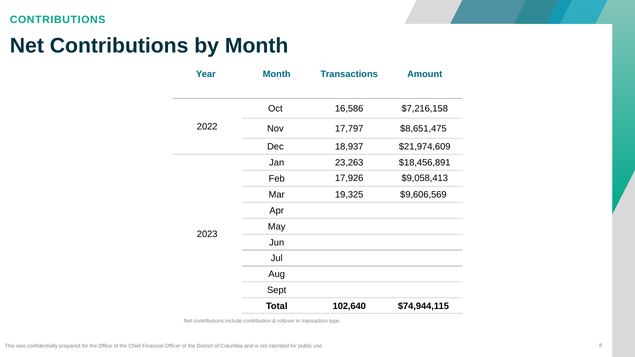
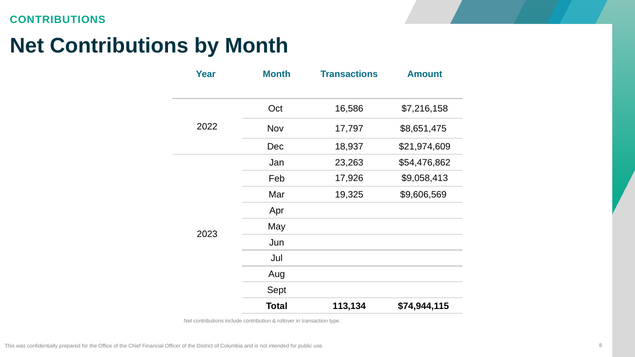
$18,456,891: $18,456,891 -> $54,476,862 (425, 163)
102,640: 102,640 -> 113,134 (349, 306)
